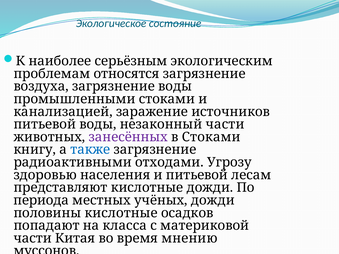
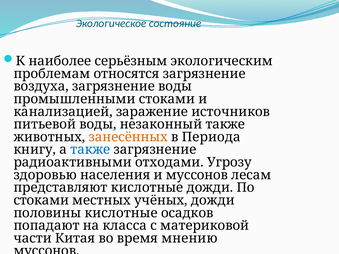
незаконный части: части -> также (225, 124)
занесённых colour: purple -> orange (128, 137)
в Стоками: Стоками -> Периода (211, 137)
и питьевой: питьевой -> муссонов (197, 175)
периода: периода -> стоками (41, 200)
